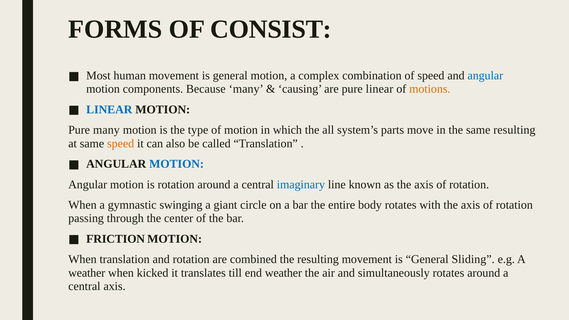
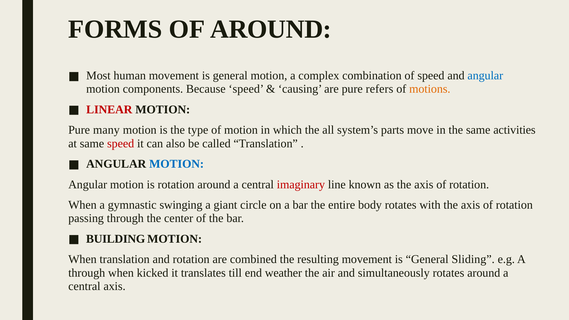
OF CONSIST: CONSIST -> AROUND (271, 29)
Because many: many -> speed (246, 89)
pure linear: linear -> refers (380, 89)
LINEAR colour: blue -> red (109, 110)
same resulting: resulting -> activities (514, 130)
speed colour: orange -> red (121, 143)
imaginary colour: blue -> red (301, 184)
FRICTION: FRICTION -> BUILDING (116, 239)
weather: weather -> through (87, 273)
